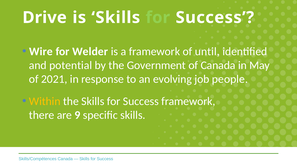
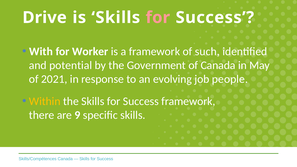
for colour: light green -> pink (158, 18)
Wire: Wire -> With (41, 51)
Welder: Welder -> Worker (90, 51)
until: until -> such (207, 51)
